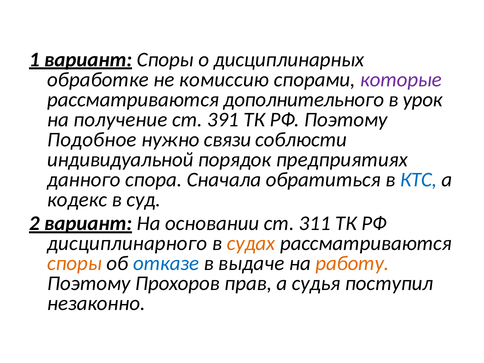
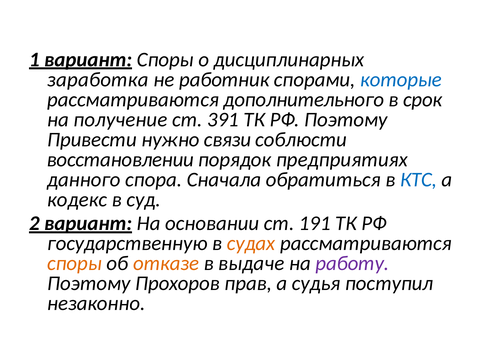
обработке: обработке -> заработка (98, 80)
комиссию: комиссию -> работник (224, 80)
которые colour: purple -> blue (401, 80)
урок: урок -> срок (423, 100)
Подобное: Подобное -> Привести (92, 140)
индивидуальной: индивидуальной -> восстановлении (120, 160)
311: 311 -> 191 (315, 223)
дисциплинарного: дисциплинарного -> государственную (127, 243)
отказе colour: blue -> orange (166, 263)
работу colour: orange -> purple (352, 263)
